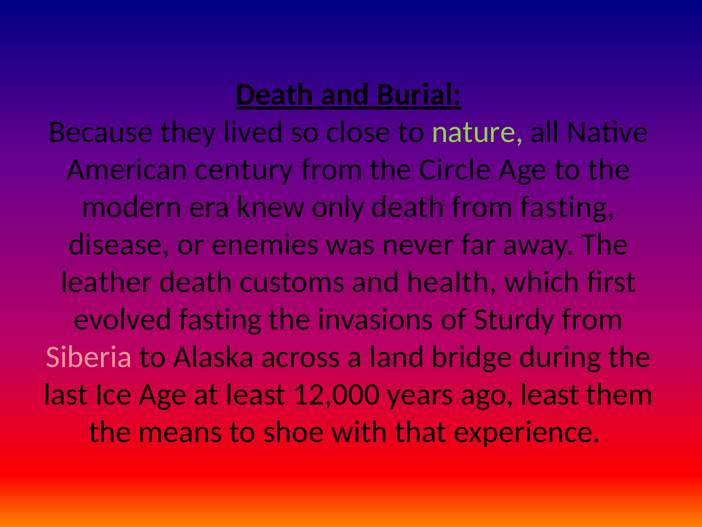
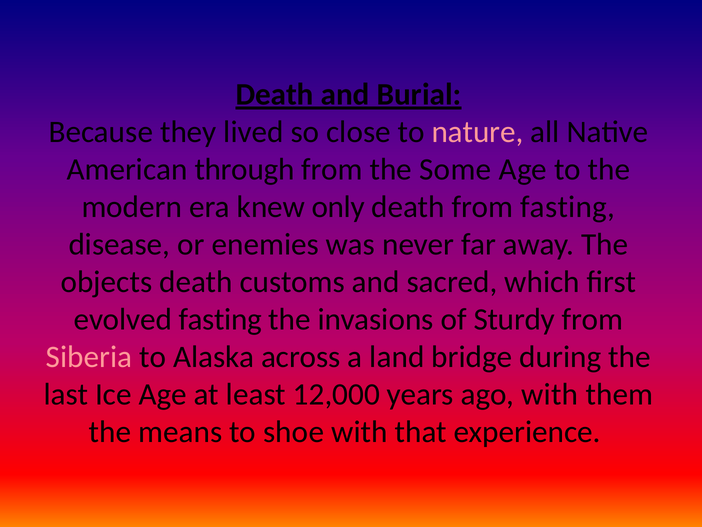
nature colour: light green -> pink (477, 132)
century: century -> through (245, 169)
Circle: Circle -> Some (455, 169)
leather: leather -> objects (106, 282)
health: health -> sacred (452, 282)
ago least: least -> with (550, 394)
